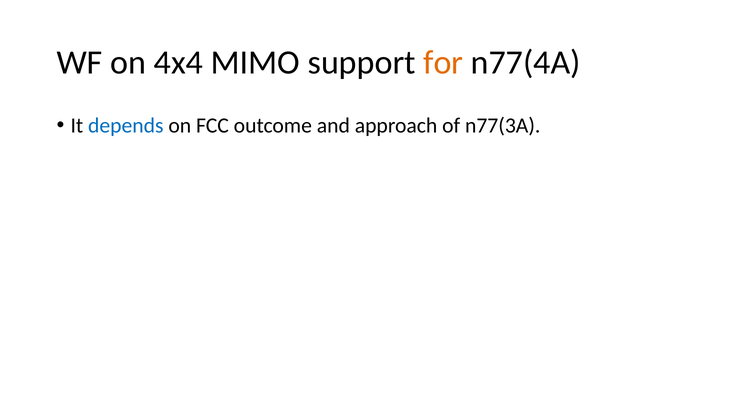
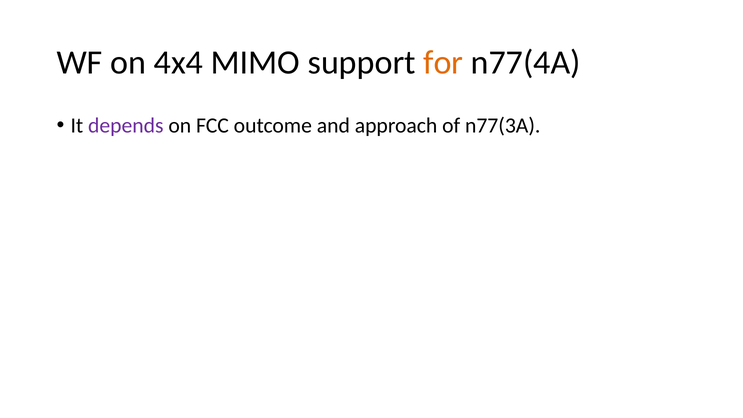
depends colour: blue -> purple (126, 126)
